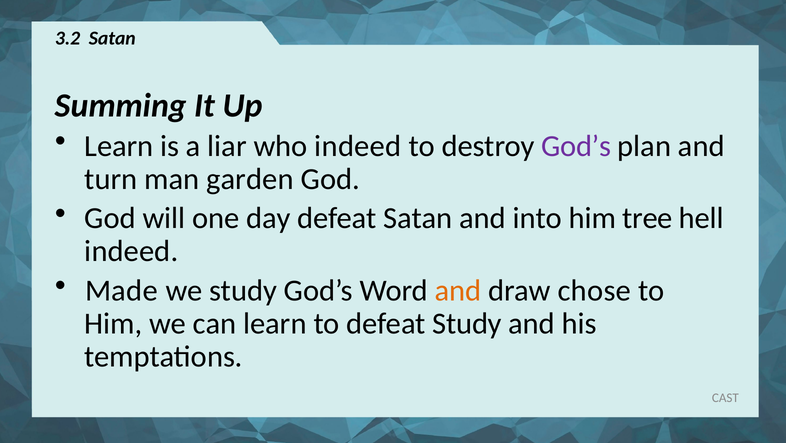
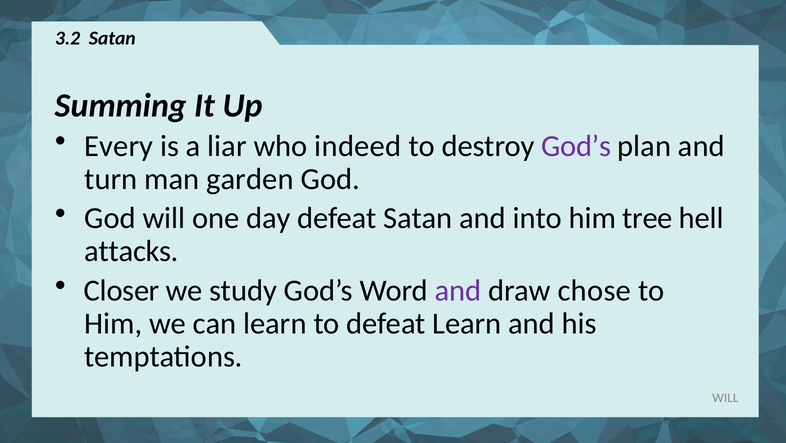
Learn: Learn -> Every (119, 146)
indeed: indeed -> attacks (132, 252)
Made: Made -> Closer (122, 291)
and colour: orange -> purple (458, 291)
defeat Study: Study -> Learn (467, 324)
CAST: CAST -> WILL (725, 398)
